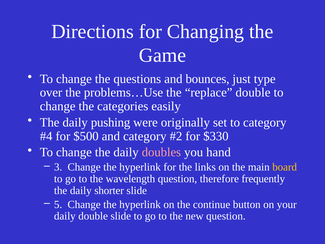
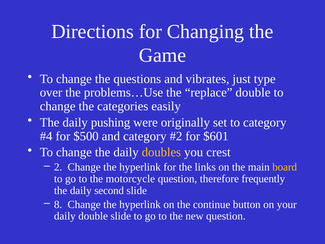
bounces: bounces -> vibrates (207, 79)
$330: $330 -> $601 (216, 136)
doubles colour: pink -> yellow (161, 152)
hand: hand -> crest (218, 152)
3: 3 -> 2 (58, 167)
wavelength: wavelength -> motorcycle (130, 179)
shorter: shorter -> second (109, 190)
5: 5 -> 8 (58, 204)
